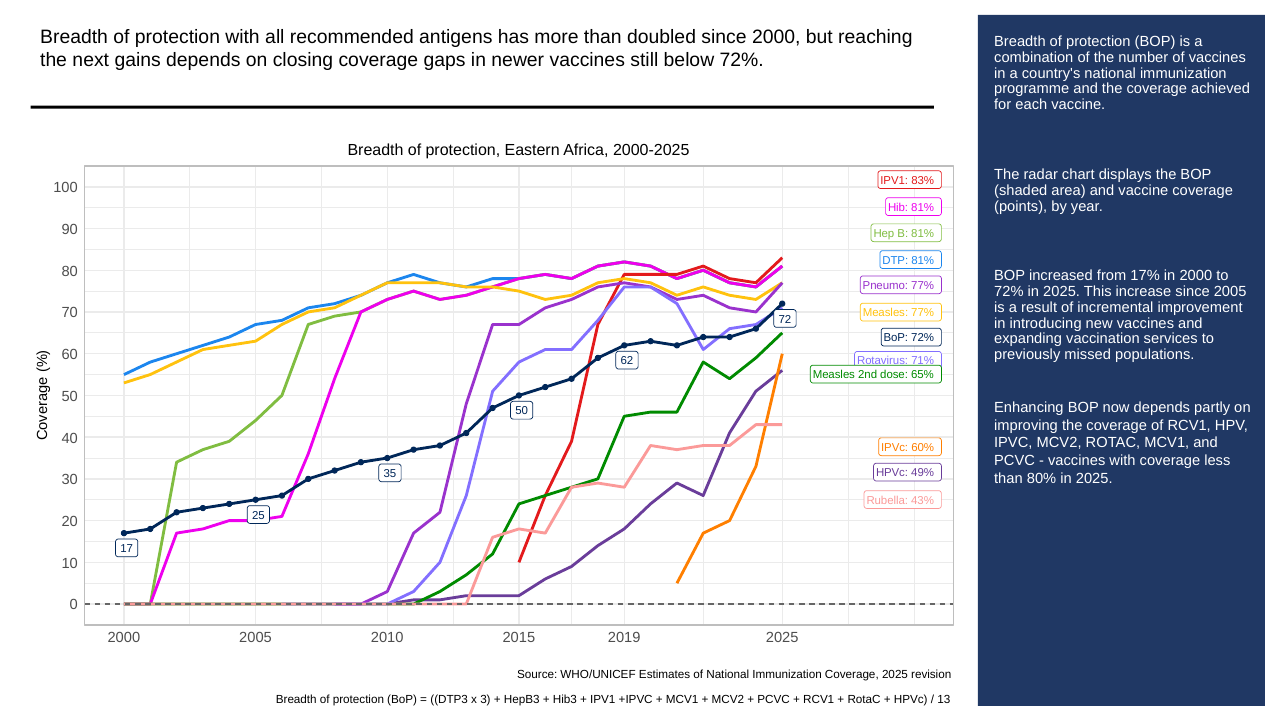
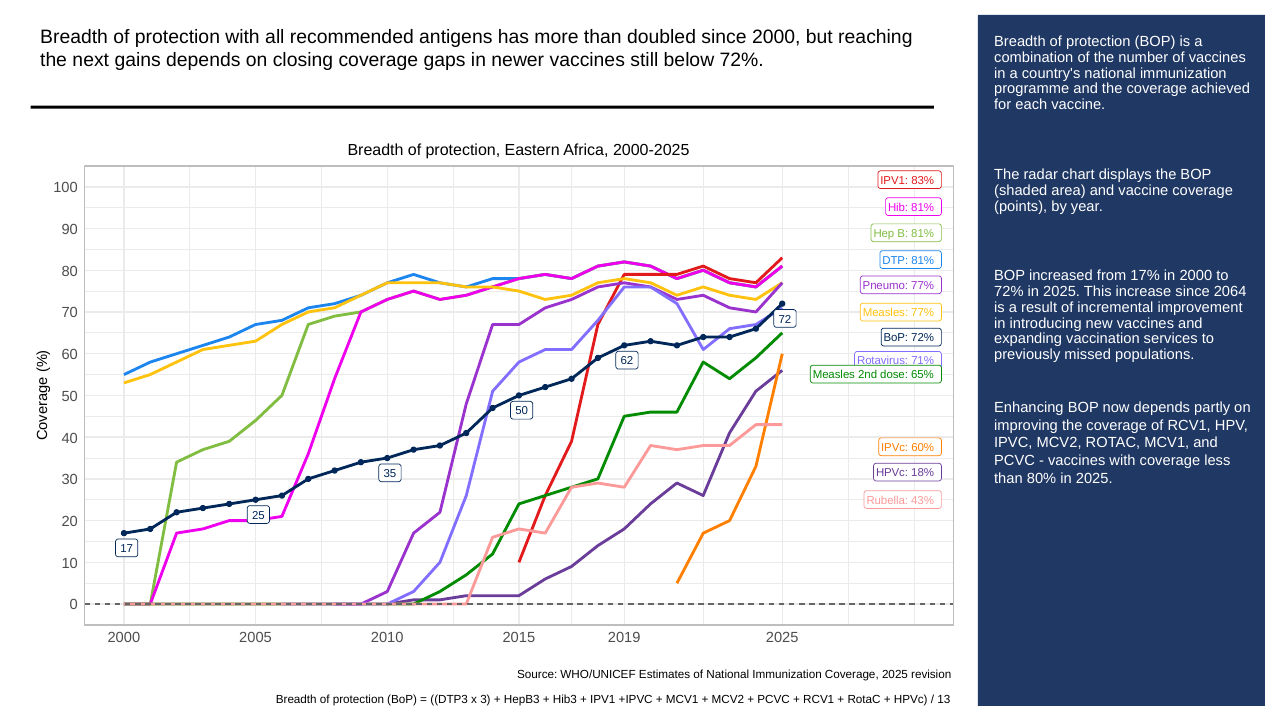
since 2005: 2005 -> 2064 (1230, 291)
49%: 49% -> 18% (923, 473)
